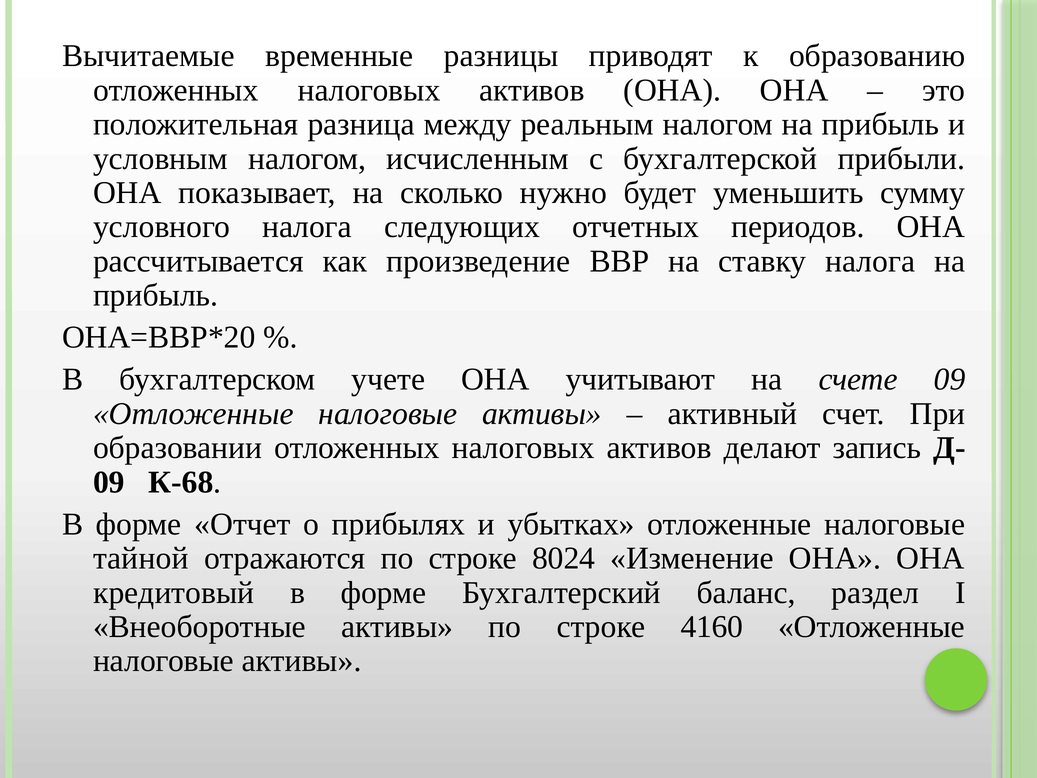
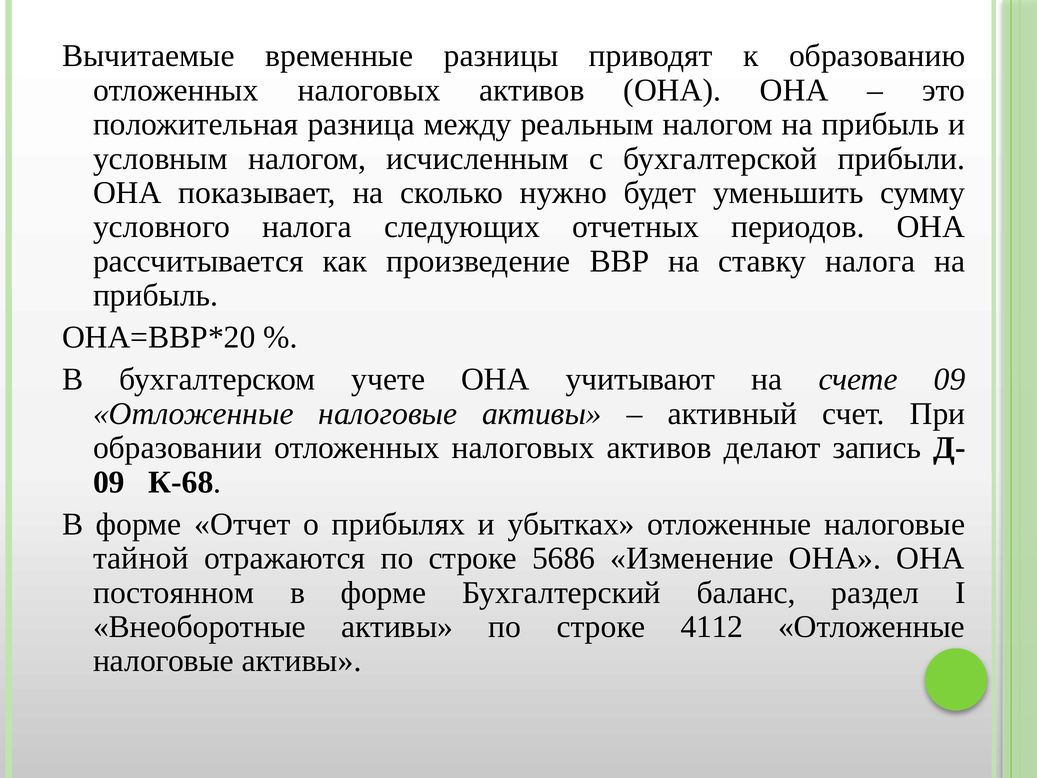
8024: 8024 -> 5686 (564, 558)
кредитовый: кредитовый -> постоянном (174, 592)
4160: 4160 -> 4112 (712, 627)
